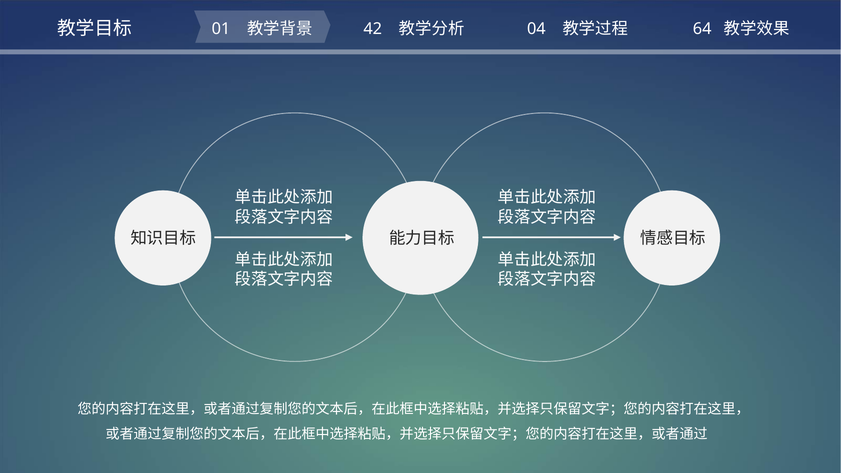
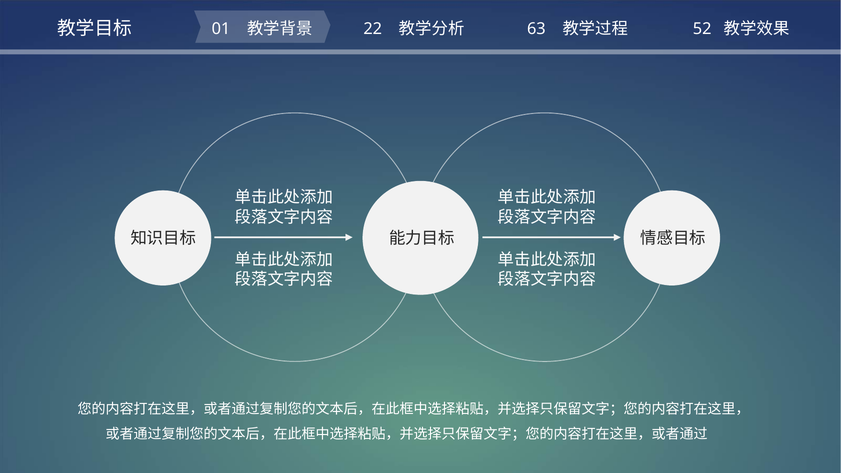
42: 42 -> 22 (373, 29)
04: 04 -> 63 (536, 29)
64: 64 -> 52 (702, 29)
